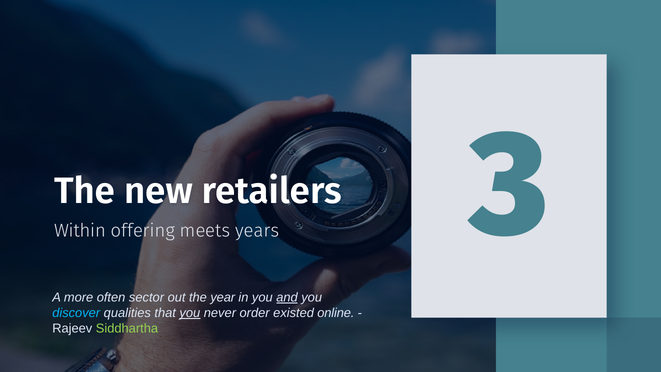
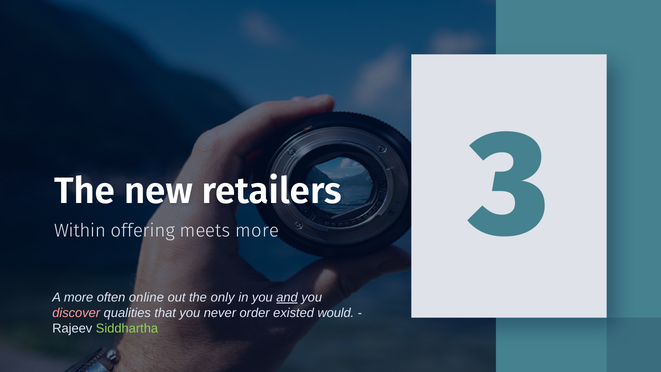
meets years: years -> more (257, 231)
sector: sector -> online (146, 297)
year: year -> only (223, 297)
discover colour: light blue -> pink (76, 313)
you underline: present -> none (190, 313)
online: online -> would (336, 313)
